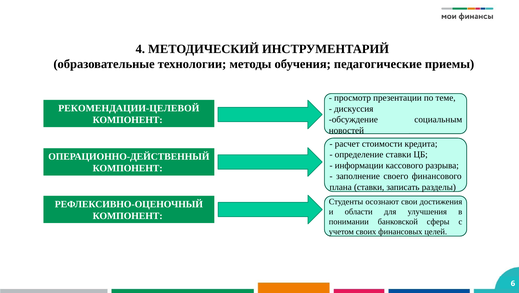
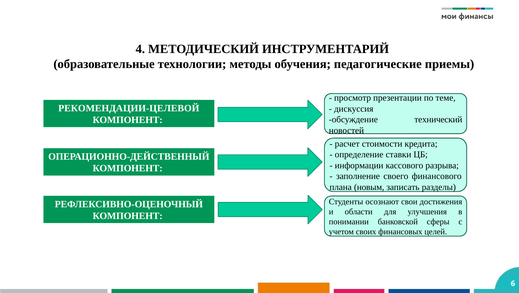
социальным: социальным -> технический (438, 119)
плана ставки: ставки -> новым (369, 187)
